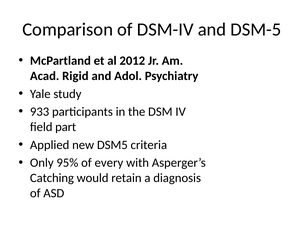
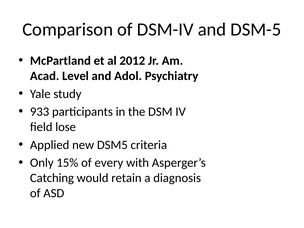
Rigid: Rigid -> Level (75, 76)
part: part -> lose (66, 127)
95%: 95% -> 15% (67, 163)
